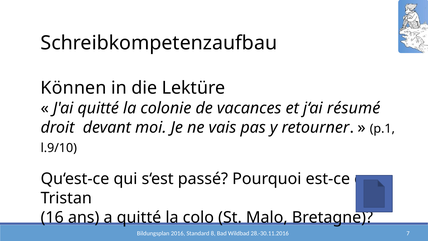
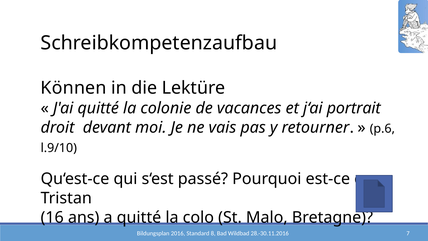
résumé: résumé -> portrait (354, 108)
p.1: p.1 -> p.6 (382, 129)
